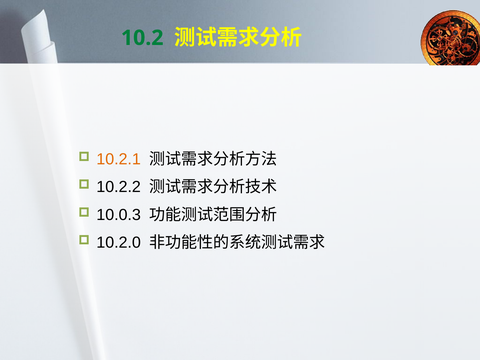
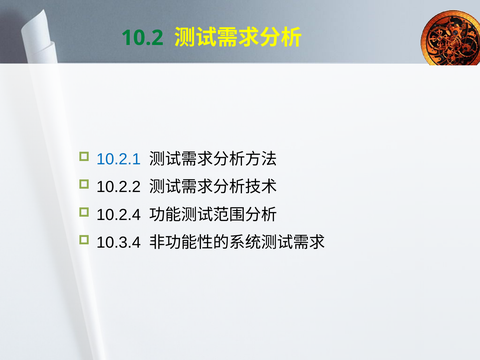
10.2.1 colour: orange -> blue (119, 159)
10.0.3: 10.0.3 -> 10.2.4 (119, 215)
10.2.0: 10.2.0 -> 10.3.4 (119, 243)
